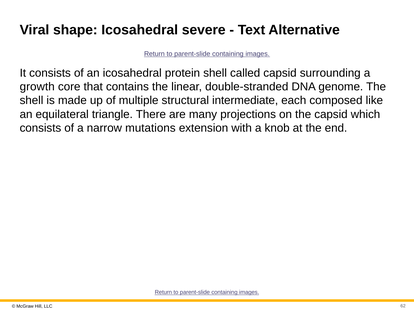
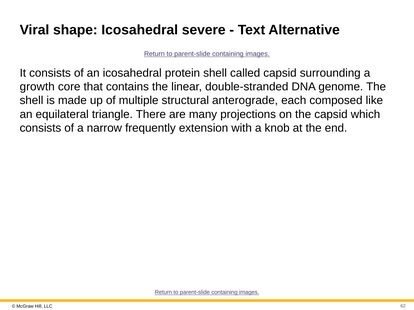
intermediate: intermediate -> anterograde (245, 101)
mutations: mutations -> frequently (150, 128)
